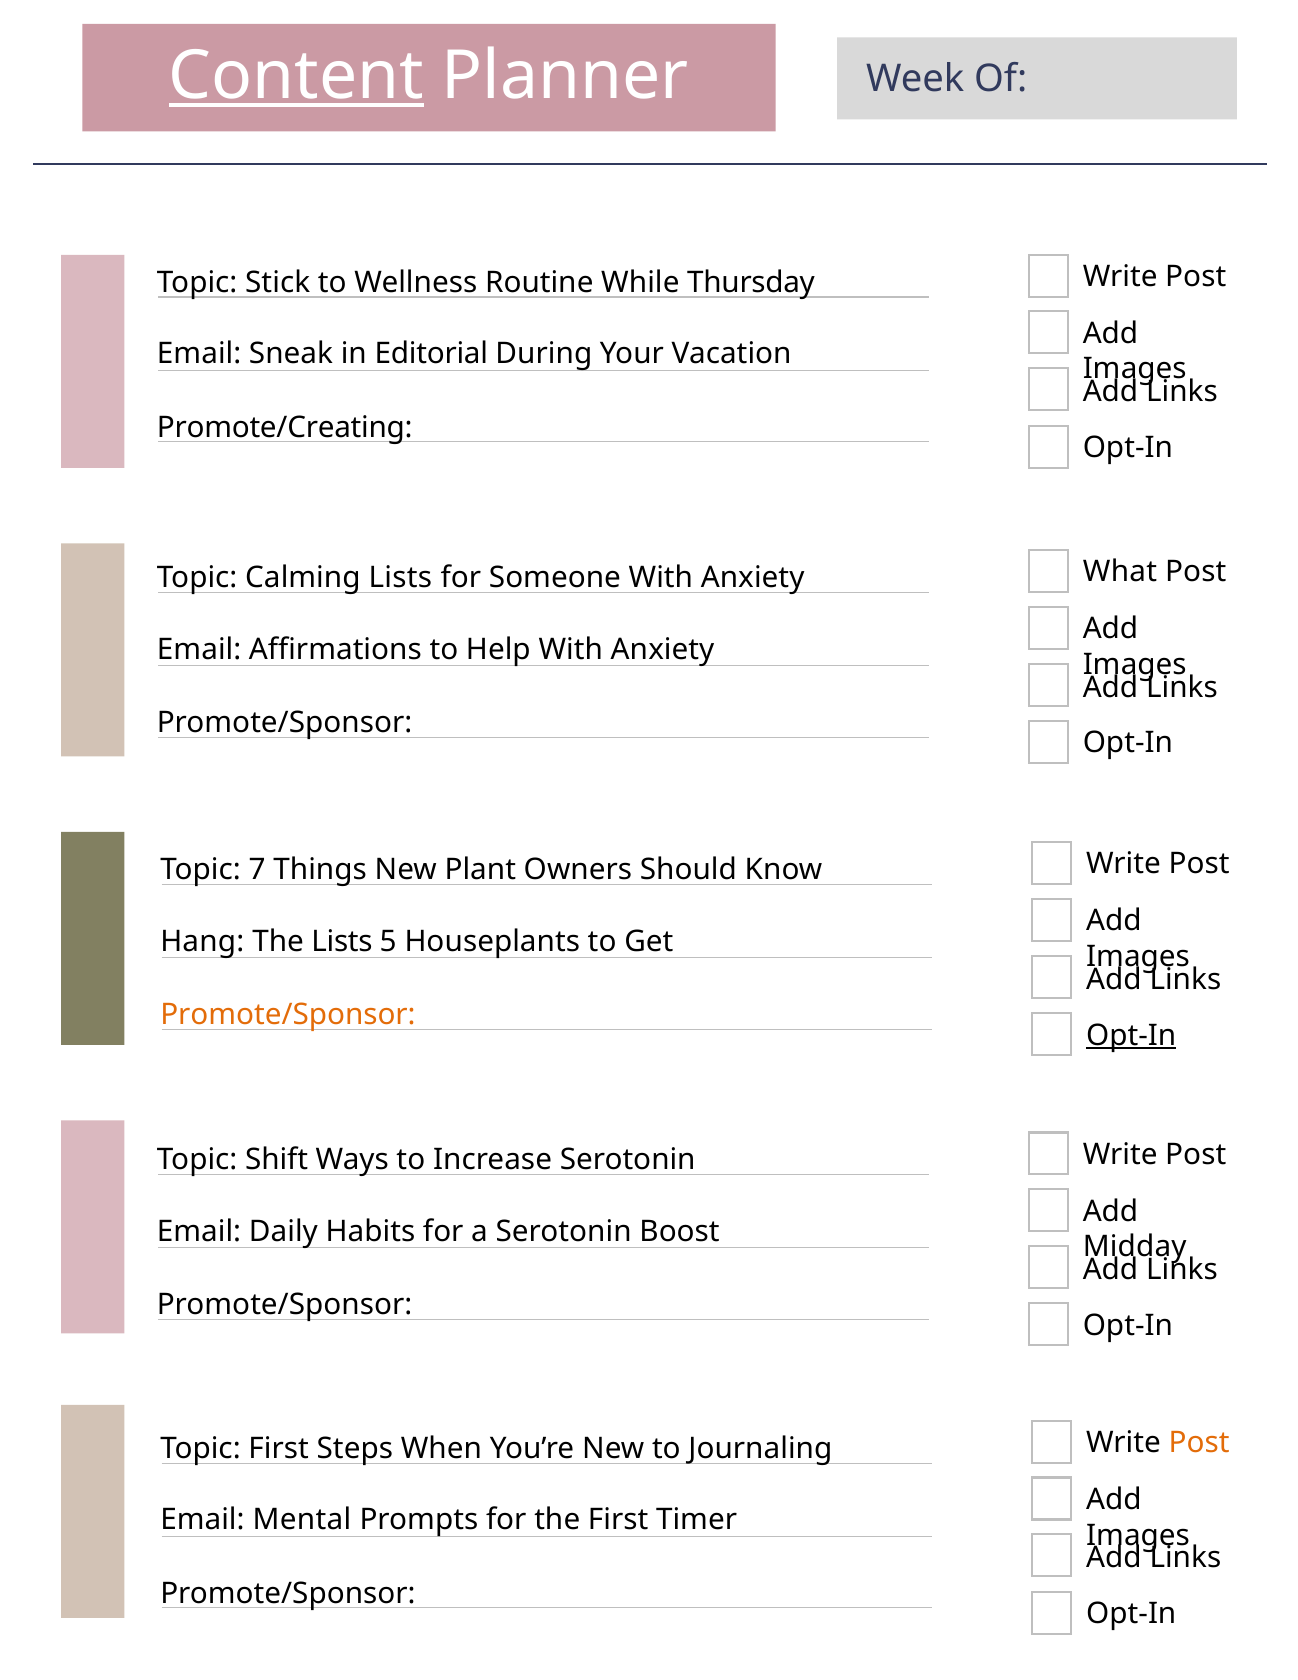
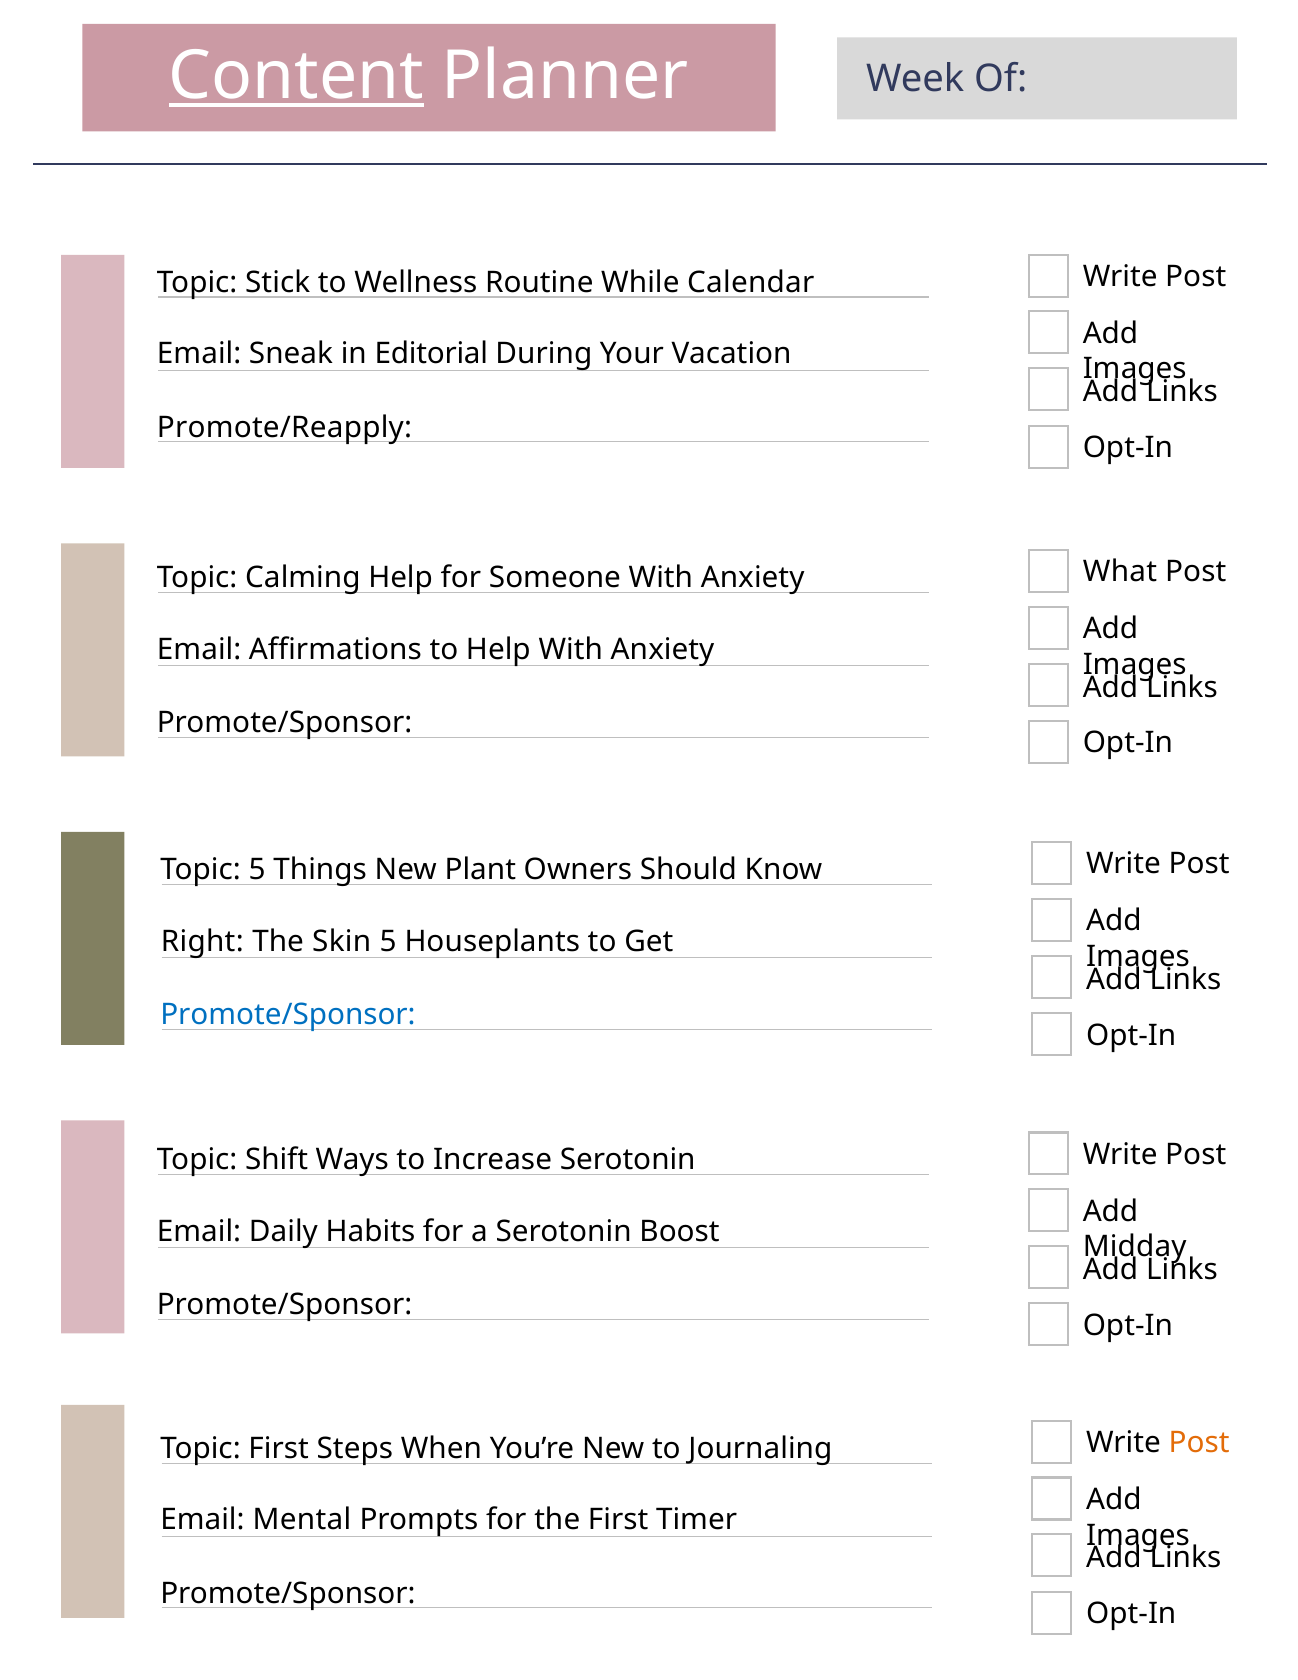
Thursday: Thursday -> Calendar (751, 282)
Promote/Creating: Promote/Creating -> Promote/Reapply (284, 427)
Calming Lists: Lists -> Help (401, 578)
Topic 7: 7 -> 5 (257, 870)
Hang: Hang -> Right (202, 941)
The Lists: Lists -> Skin (342, 941)
Promote/Sponsor colour: orange -> blue (288, 1015)
Opt-In underline: present -> none (1131, 1035)
